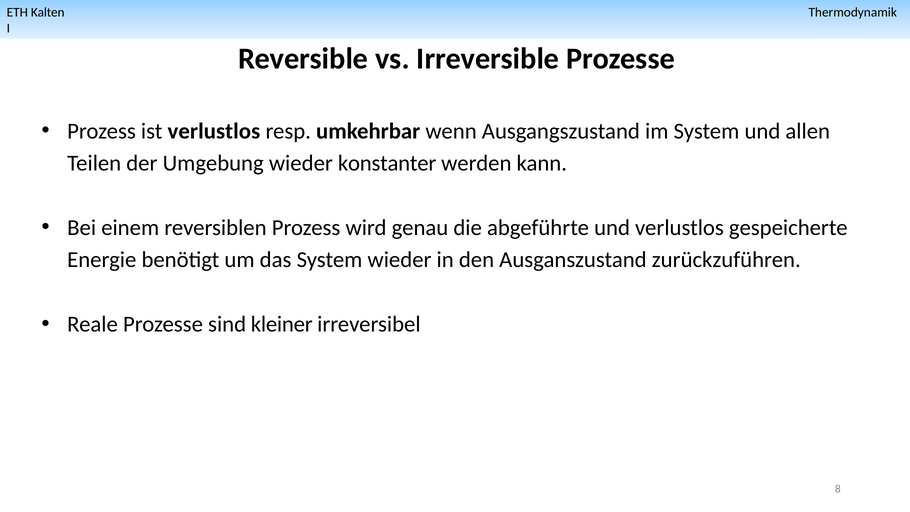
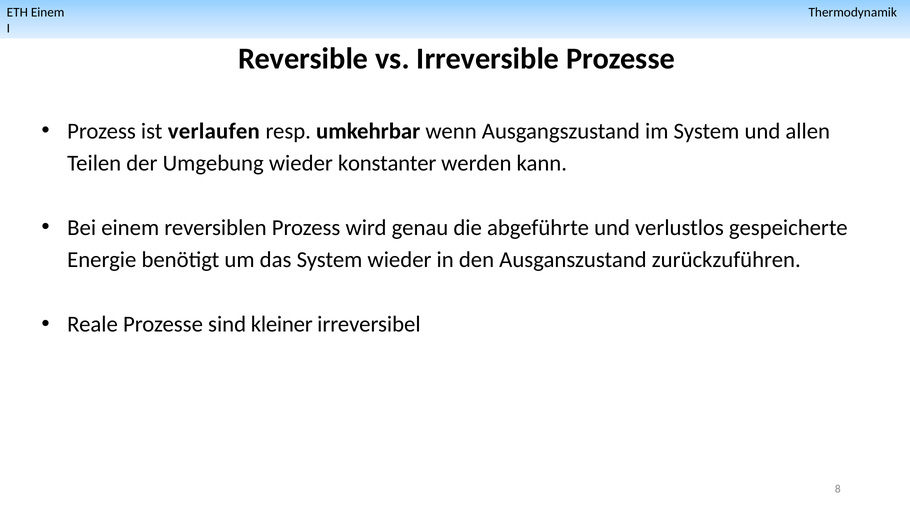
ETH Kalten: Kalten -> Einem (48, 12)
ist verlustlos: verlustlos -> verlaufen (214, 131)
